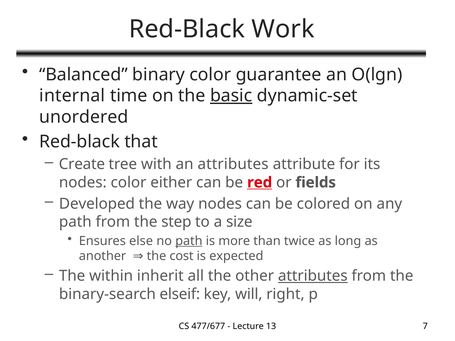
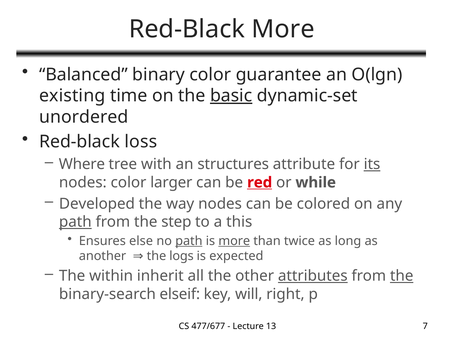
Red-Black Work: Work -> More (283, 29)
internal: internal -> existing (72, 96)
that: that -> loss (141, 142)
Create: Create -> Where (82, 164)
an attributes: attributes -> structures (233, 164)
its underline: none -> present (372, 164)
either: either -> larger (171, 183)
fields: fields -> while (316, 183)
path underline: none -> present (75, 222)
size: size -> this (239, 222)
more underline: none -> present (234, 241)
cost: cost -> logs (182, 256)
the underline: none -> present (402, 276)
